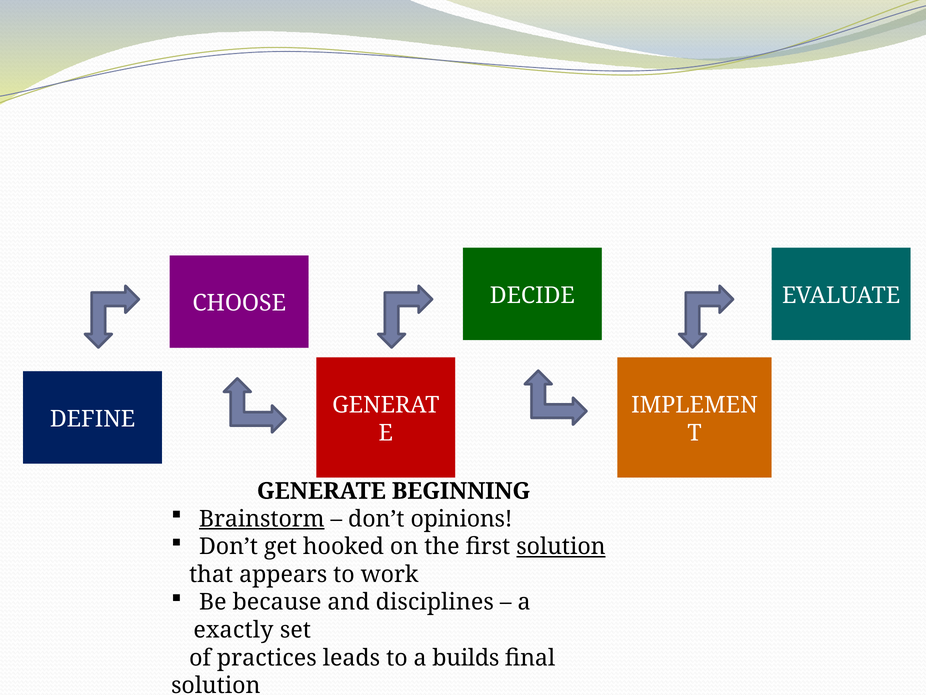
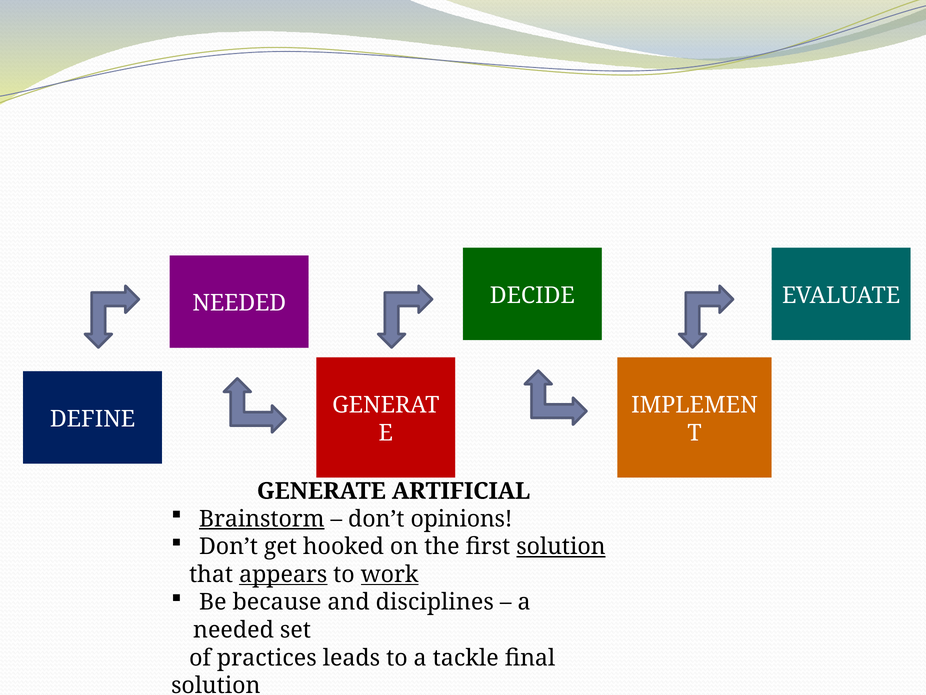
CHOOSE: CHOOSE -> NEEDED (239, 303)
GENERATE BEGINNING: BEGINNING -> ARTIFICIAL (461, 491)
appears underline: none -> present (283, 574)
work underline: none -> present (390, 574)
exactly: exactly -> needed (233, 630)
builds: builds -> tackle (466, 657)
